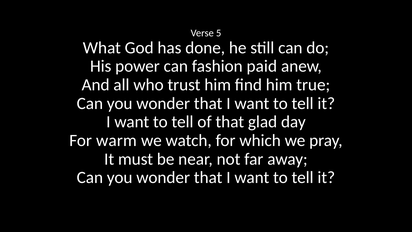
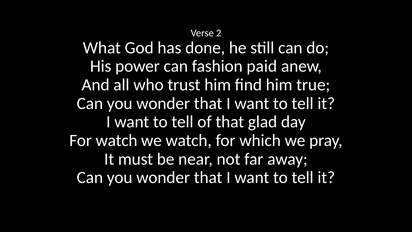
5: 5 -> 2 (219, 33)
For warm: warm -> watch (117, 140)
